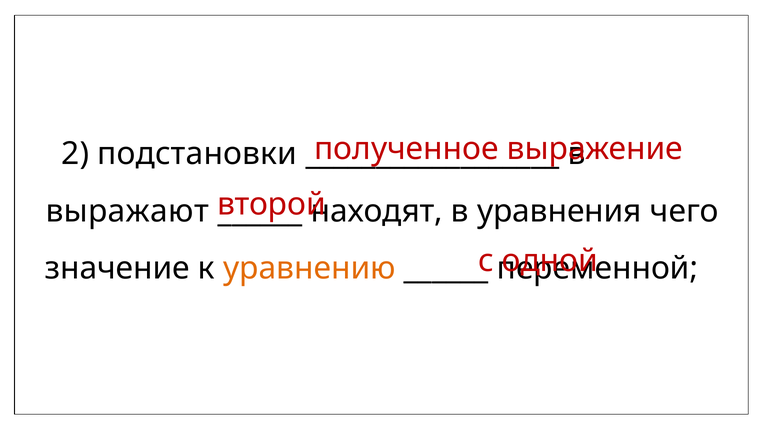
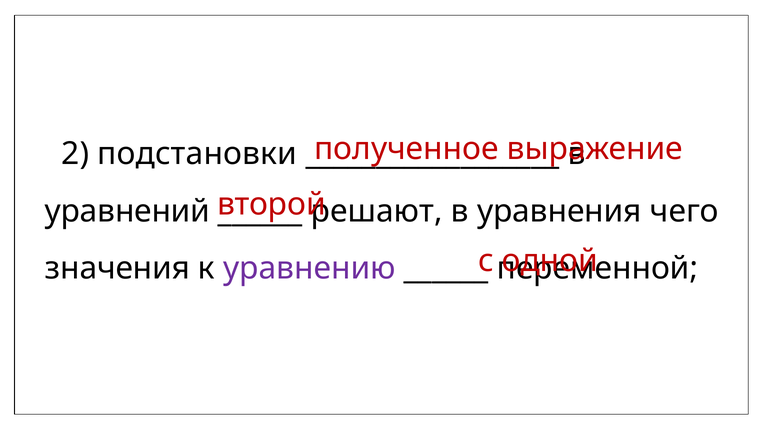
выражают: выражают -> уравнений (127, 211)
находят: находят -> решают (377, 211)
значение: значение -> значения (117, 268)
уравнению colour: orange -> purple (309, 268)
